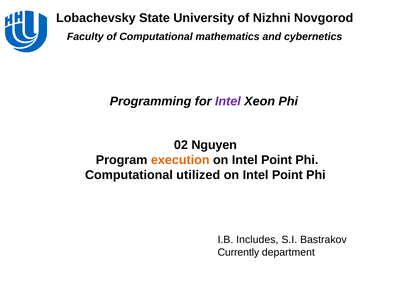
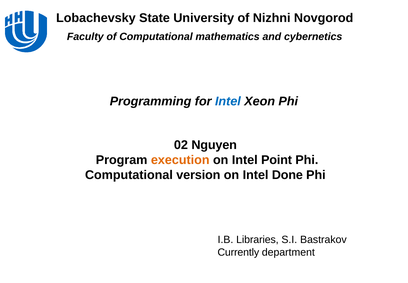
Intel colour: purple -> blue (228, 101)
utilized: utilized -> version (198, 175)
Point: Point -> Done (287, 175)
Includes: Includes -> Libraries (257, 239)
